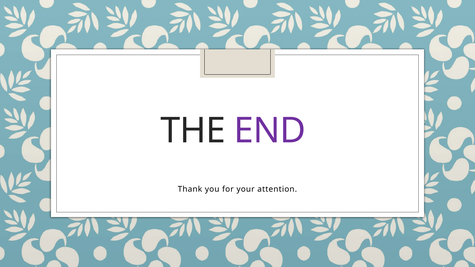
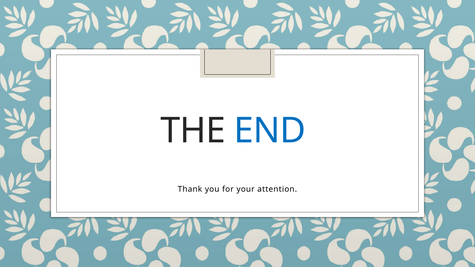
END colour: purple -> blue (270, 131)
